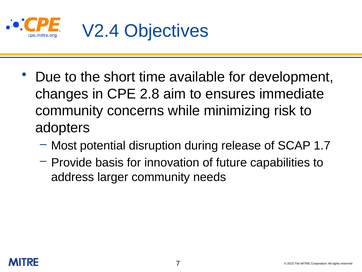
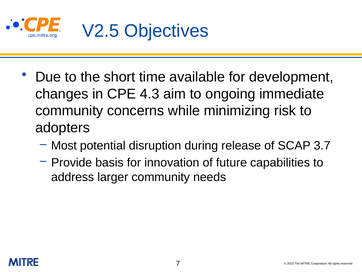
V2.4: V2.4 -> V2.5 (101, 31)
2.8: 2.8 -> 4.3 (150, 94)
ensures: ensures -> ongoing (230, 94)
1.7: 1.7 -> 3.7 (322, 145)
